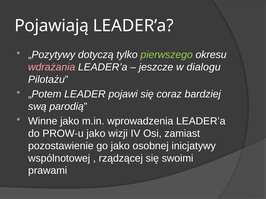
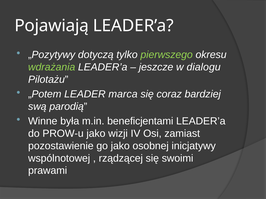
wdrażania colour: pink -> light green (52, 67)
pojawi: pojawi -> marca (123, 94)
Winne jako: jako -> była (70, 121)
wprowadzenia: wprowadzenia -> beneficjentami (140, 121)
